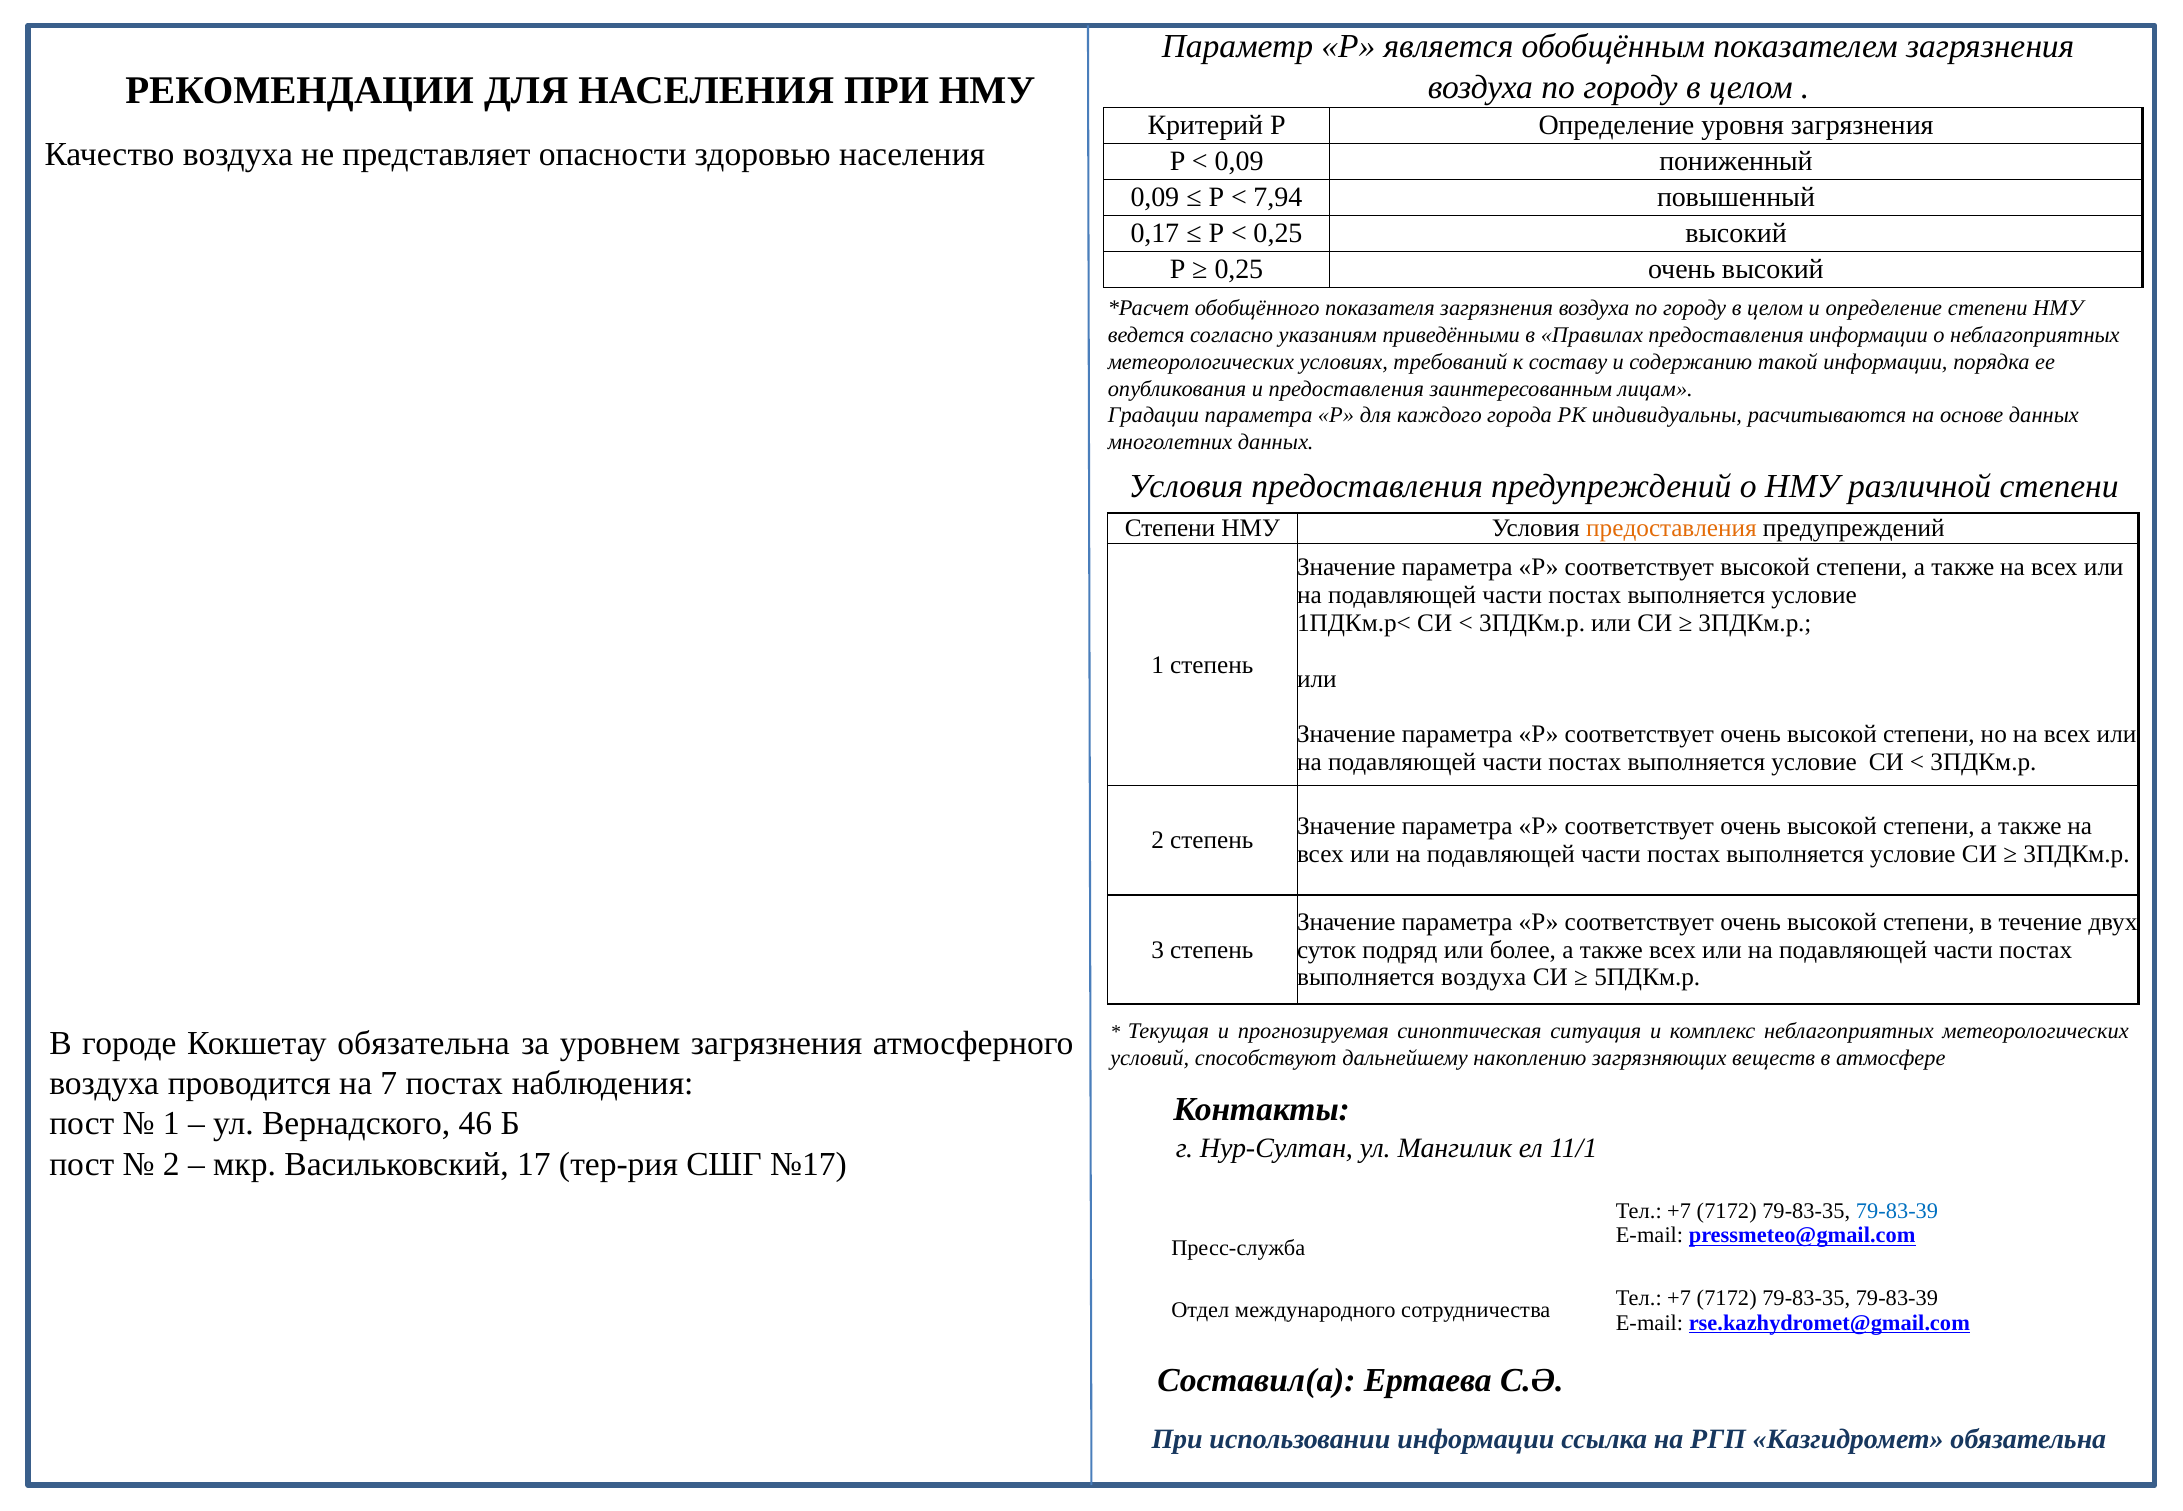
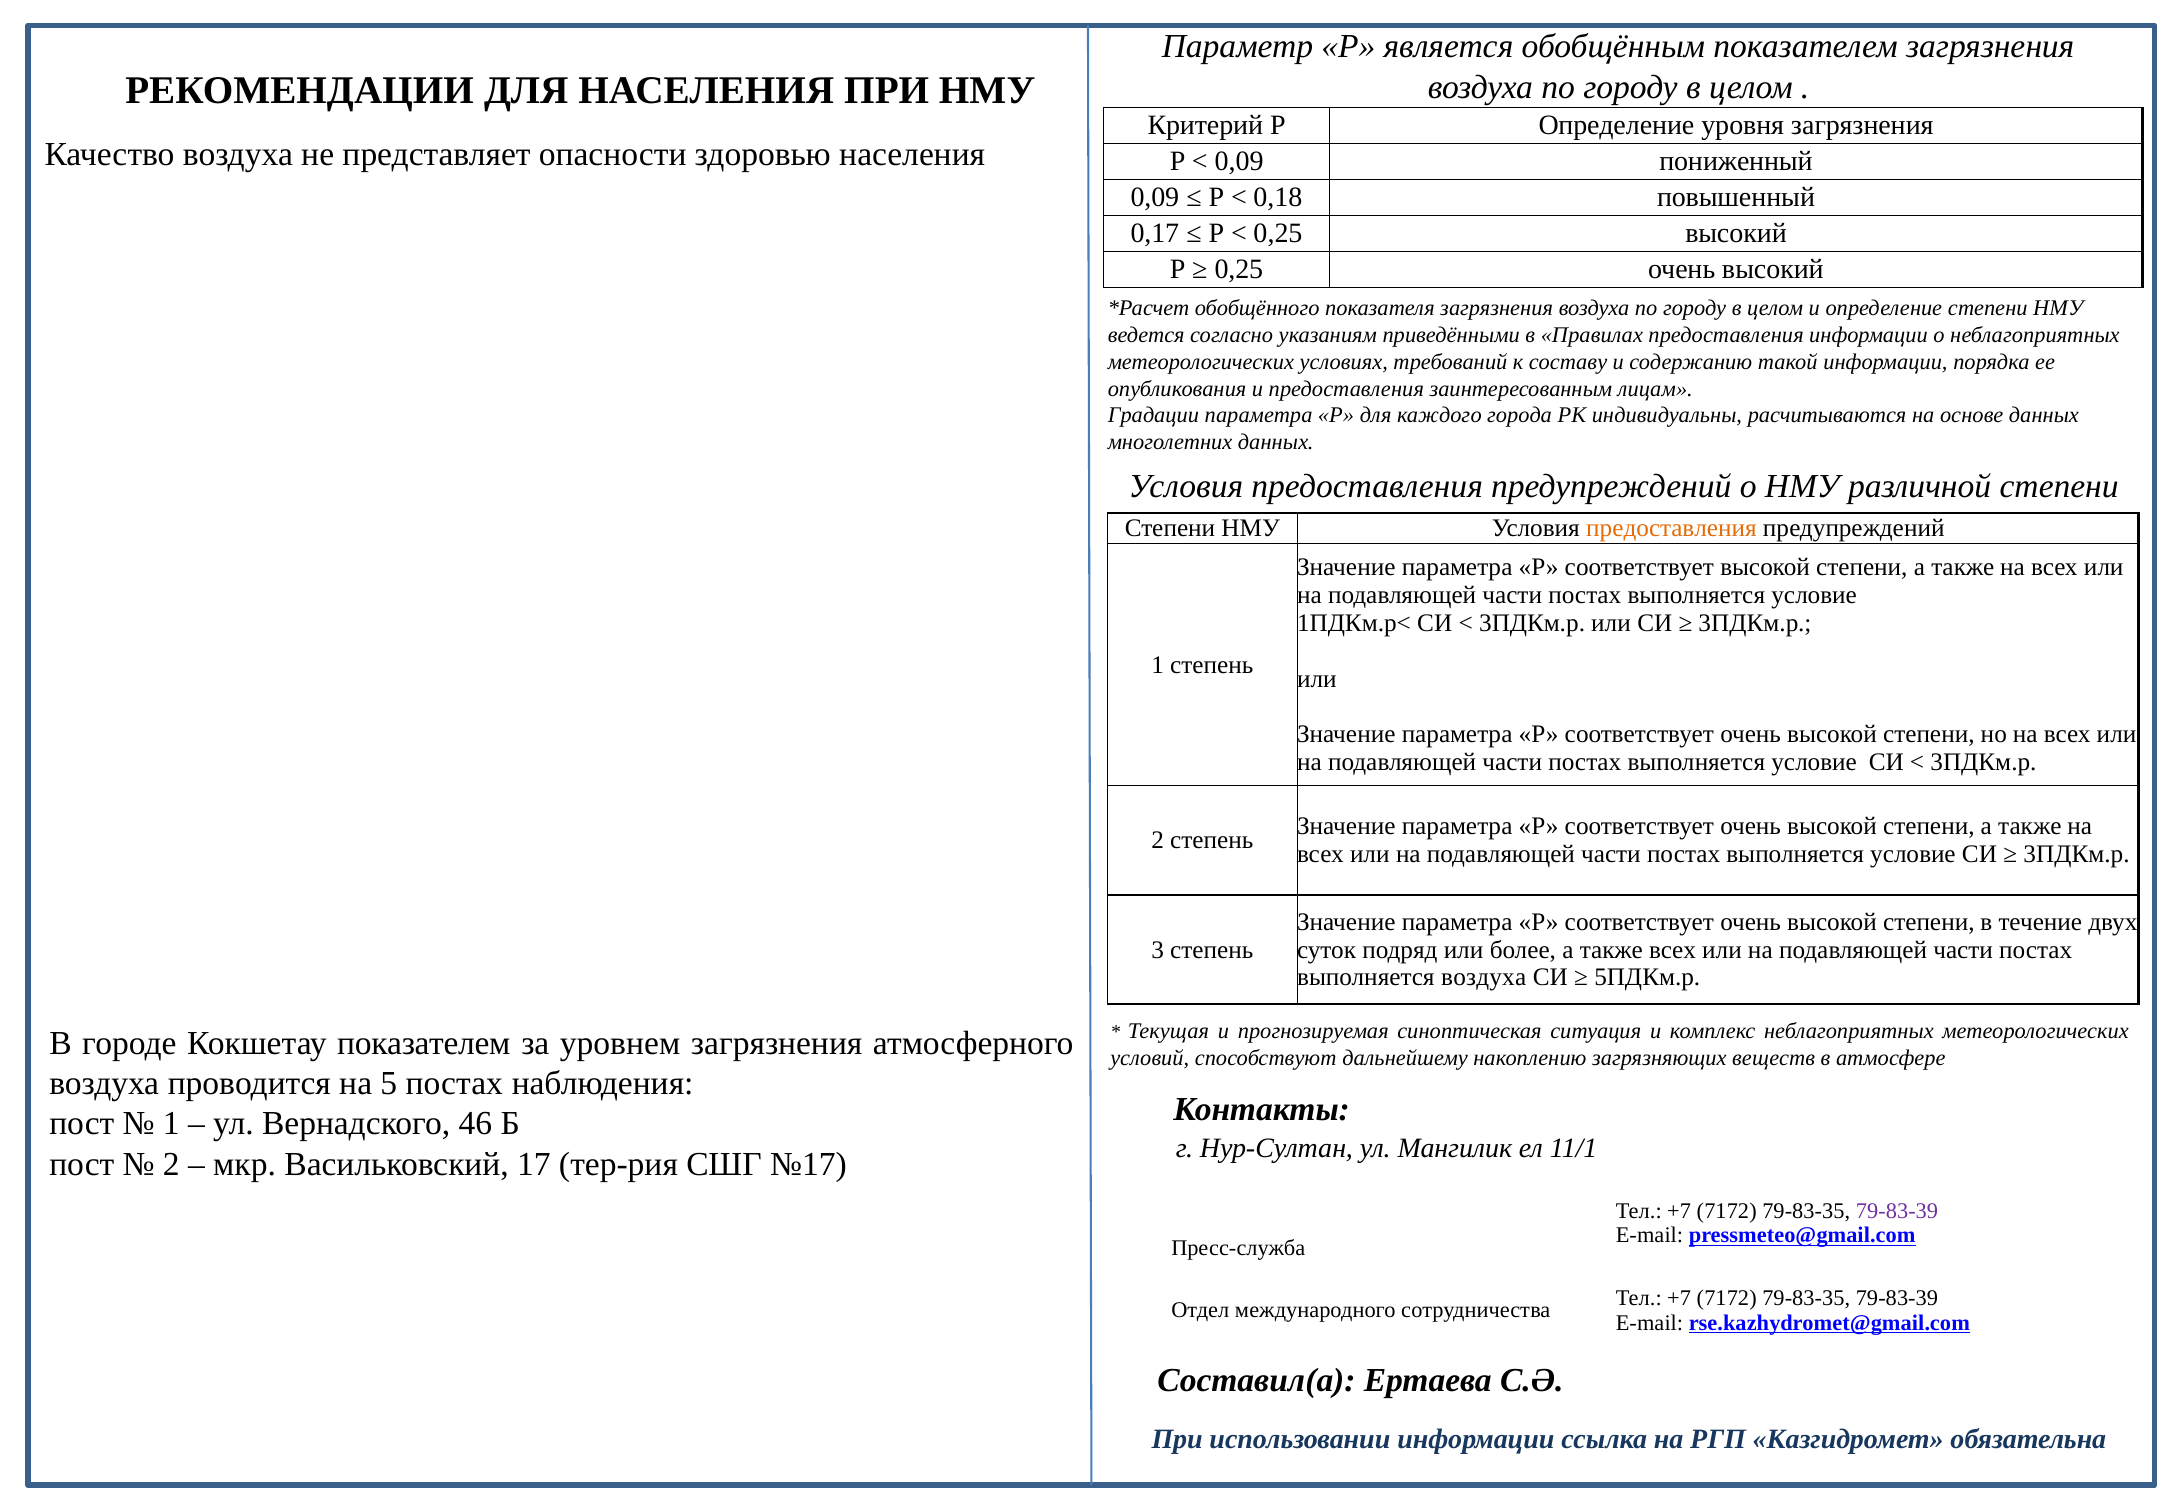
7,94: 7,94 -> 0,18 (1278, 198)
Кокшетау обязательна: обязательна -> показателем (424, 1043)
7: 7 -> 5 (389, 1084)
79-83-39 colour: blue -> purple (1897, 1211)
